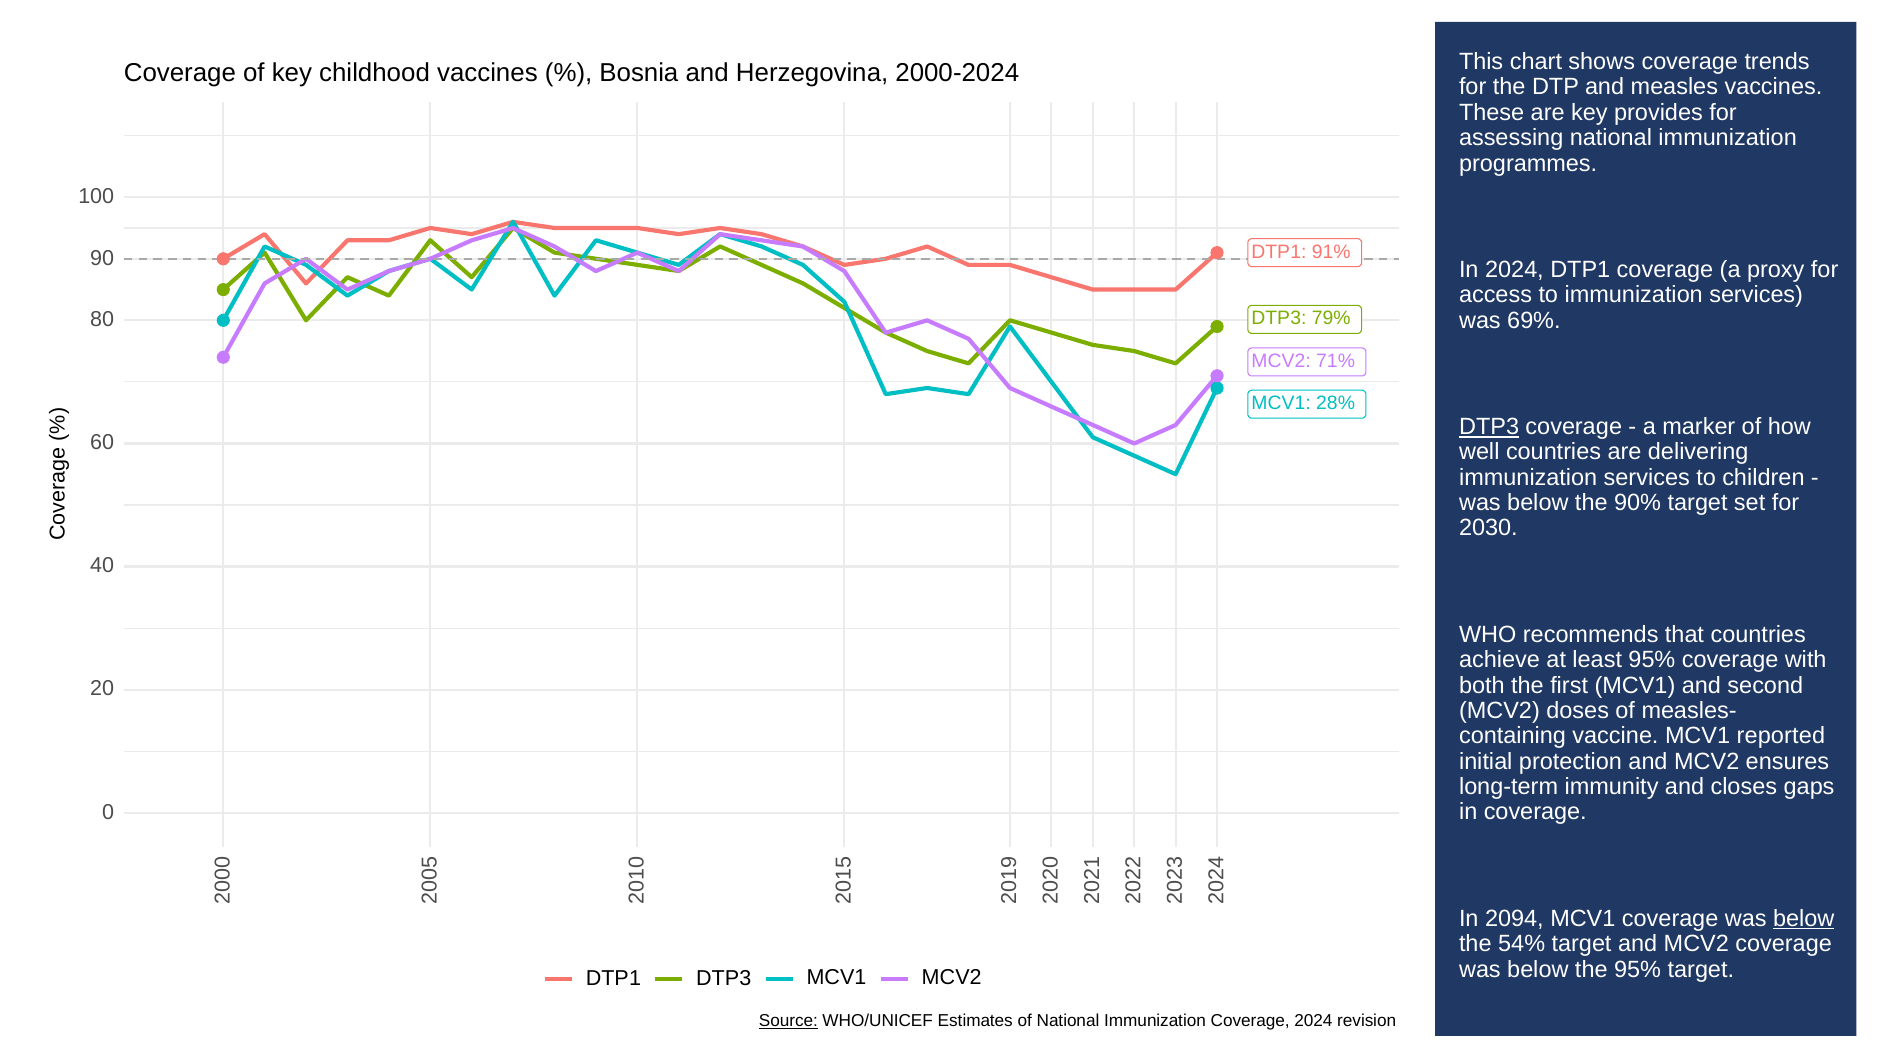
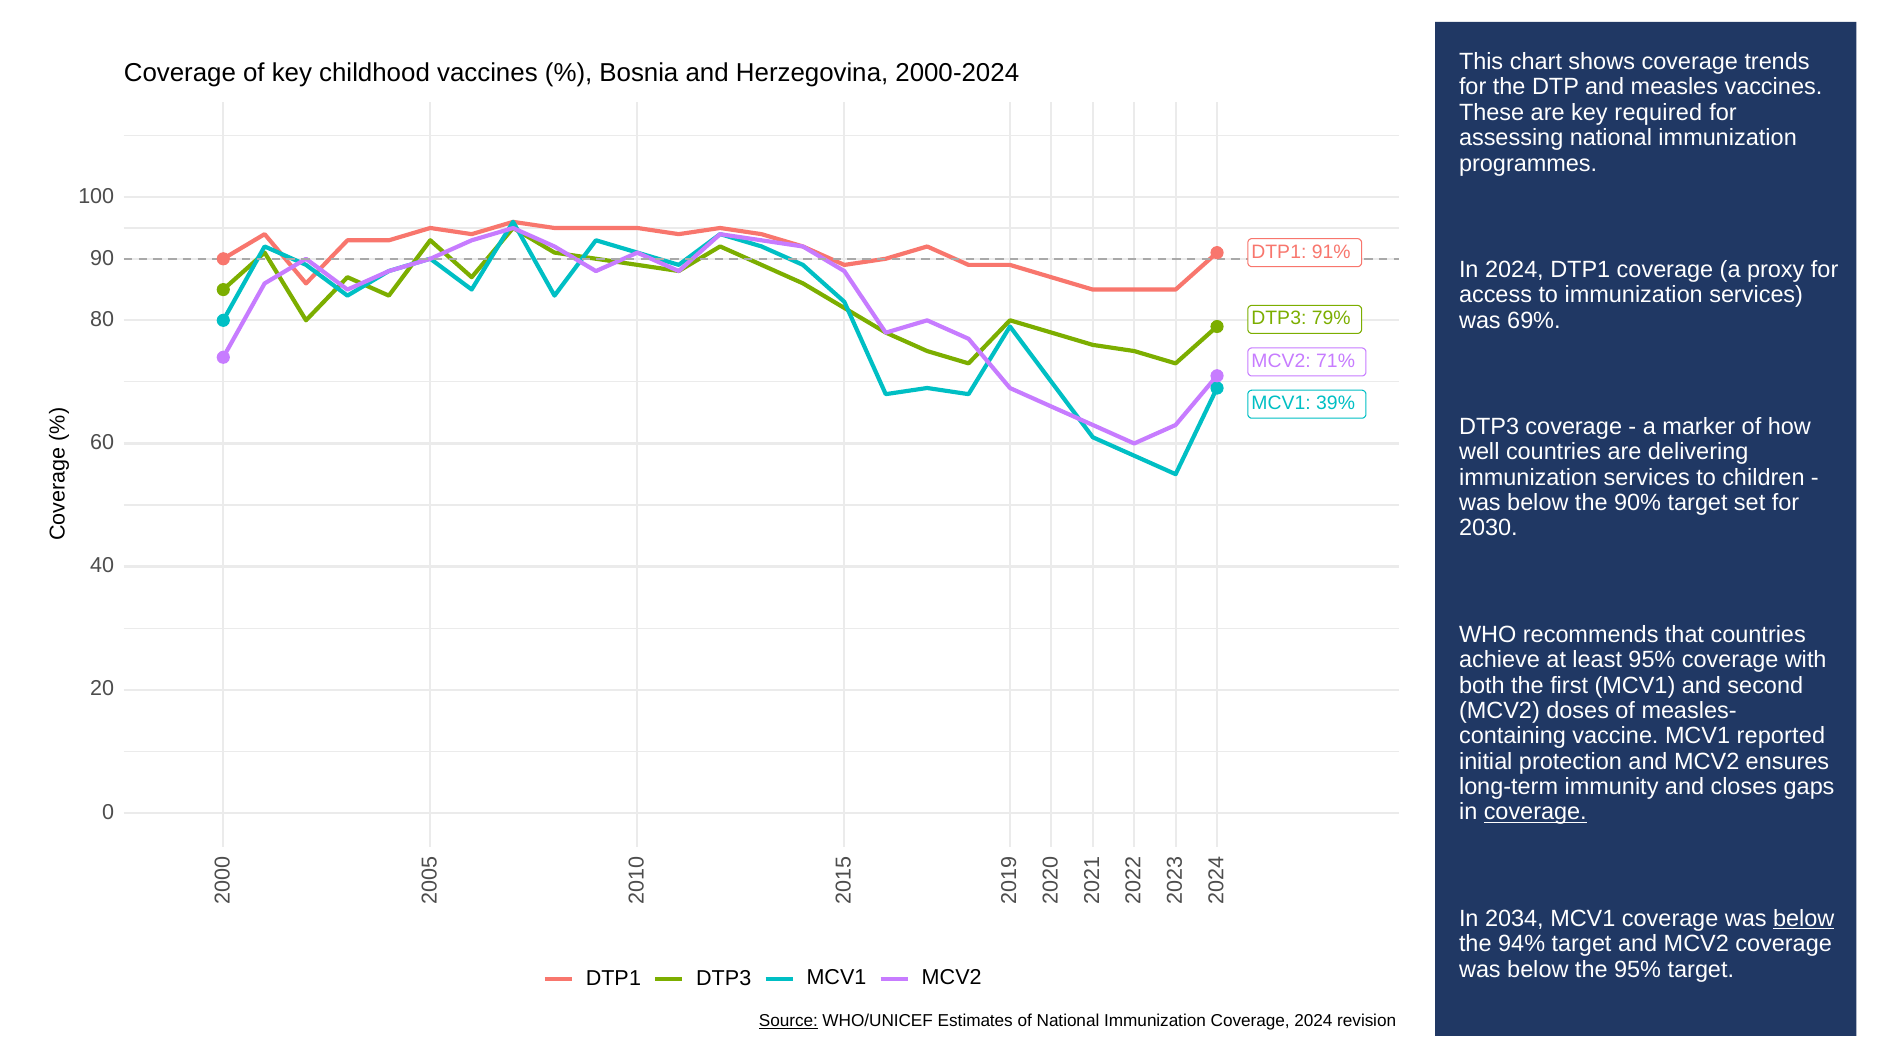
provides: provides -> required (1658, 113)
28%: 28% -> 39% (1336, 403)
DTP3 underline: present -> none (1489, 427)
coverage underline: none -> present (1535, 812)
2094: 2094 -> 2034 (1514, 918)
54%: 54% -> 94% (1522, 943)
